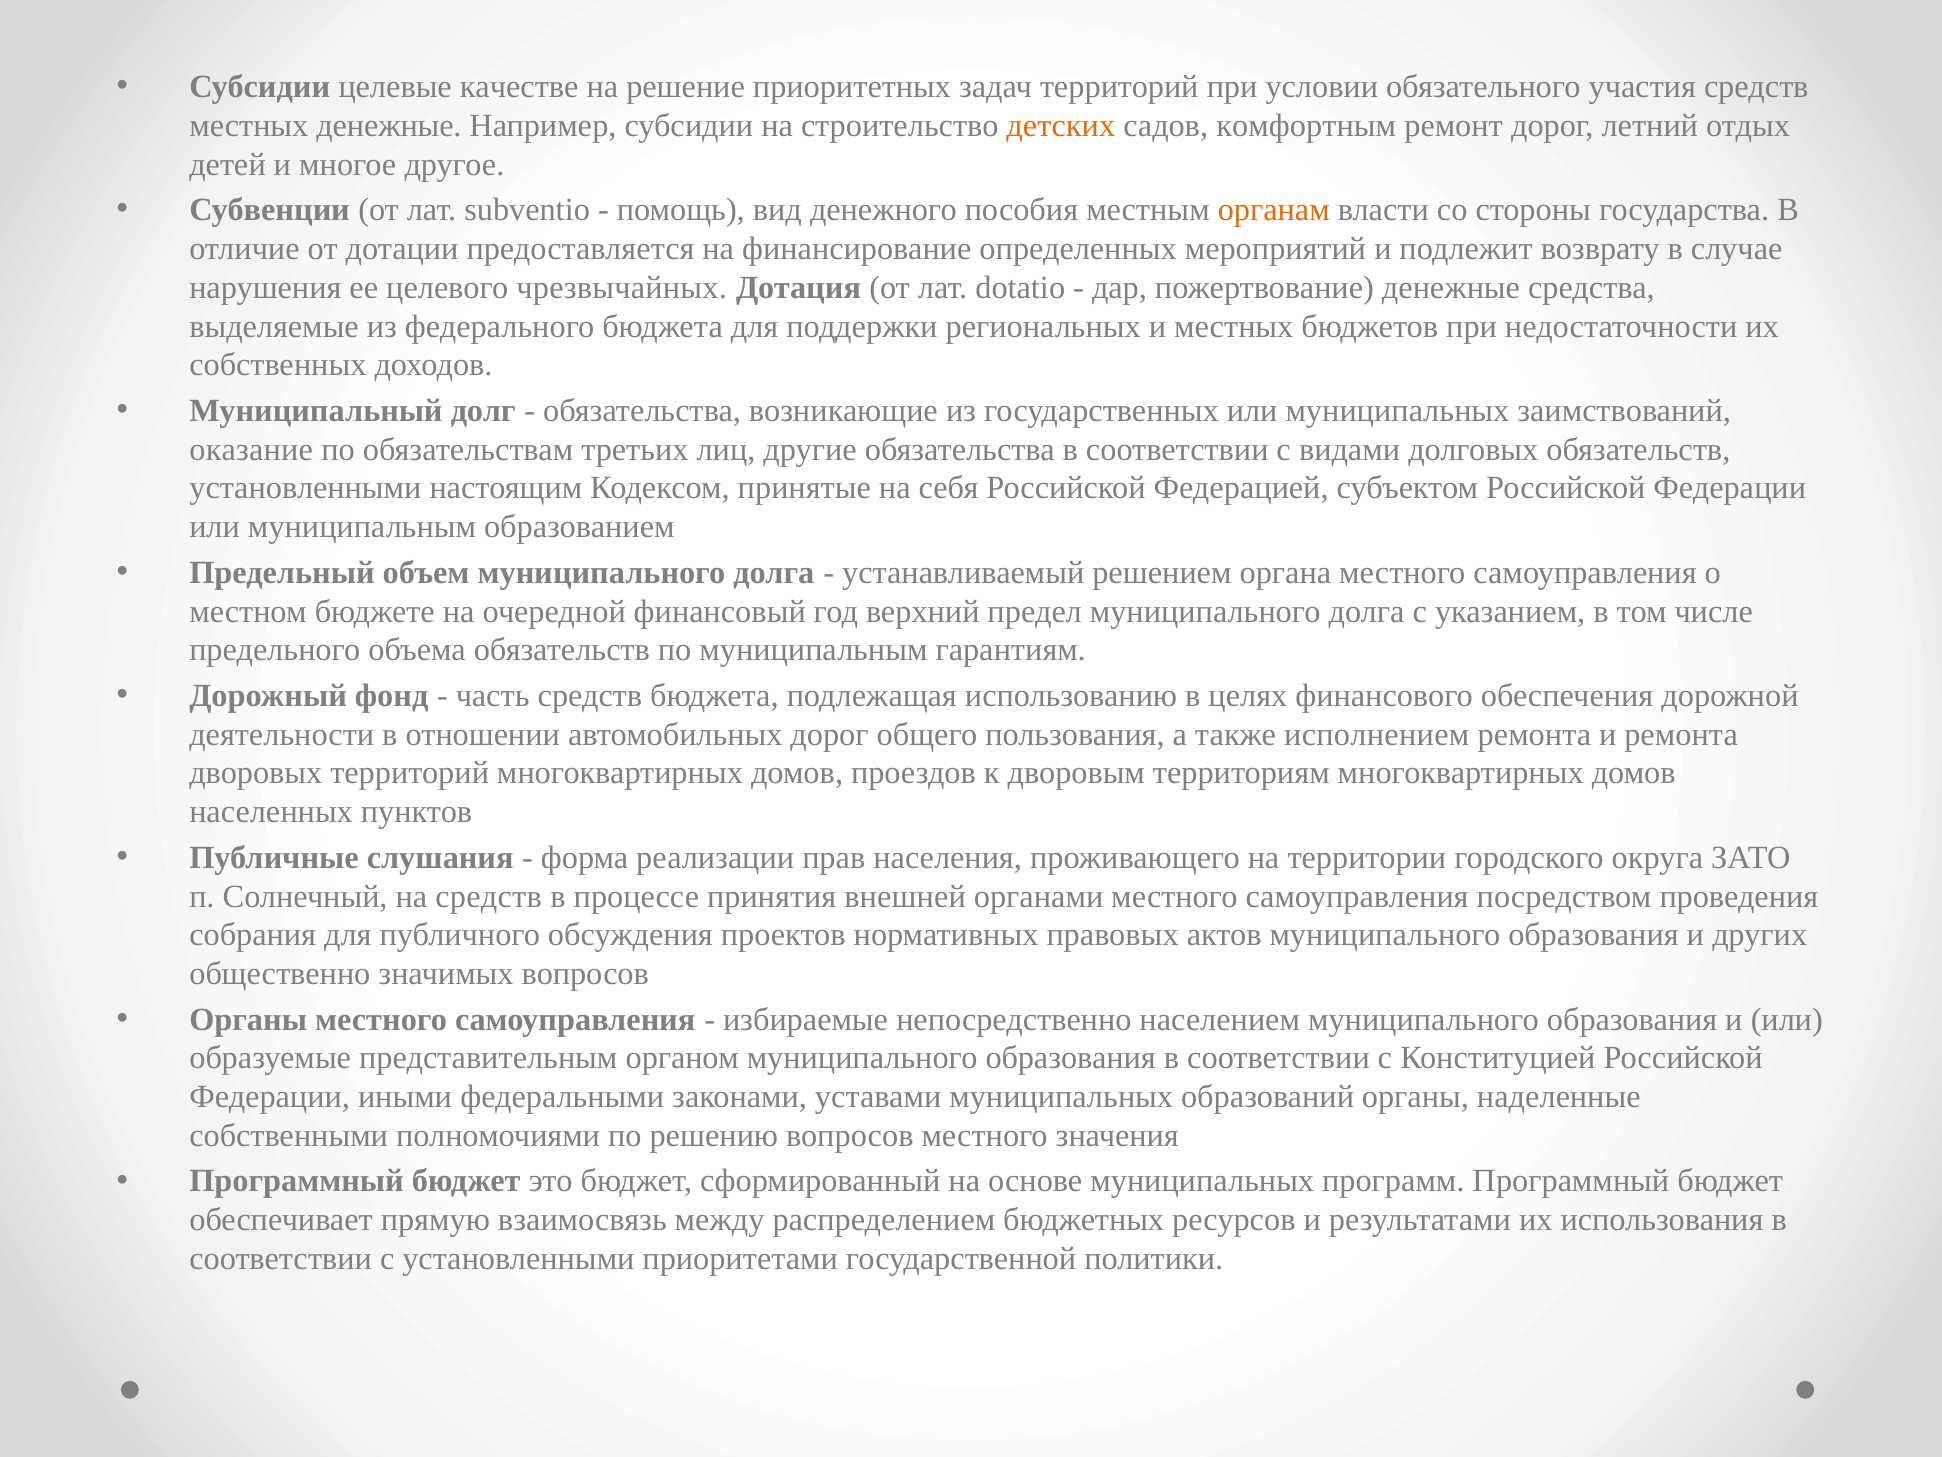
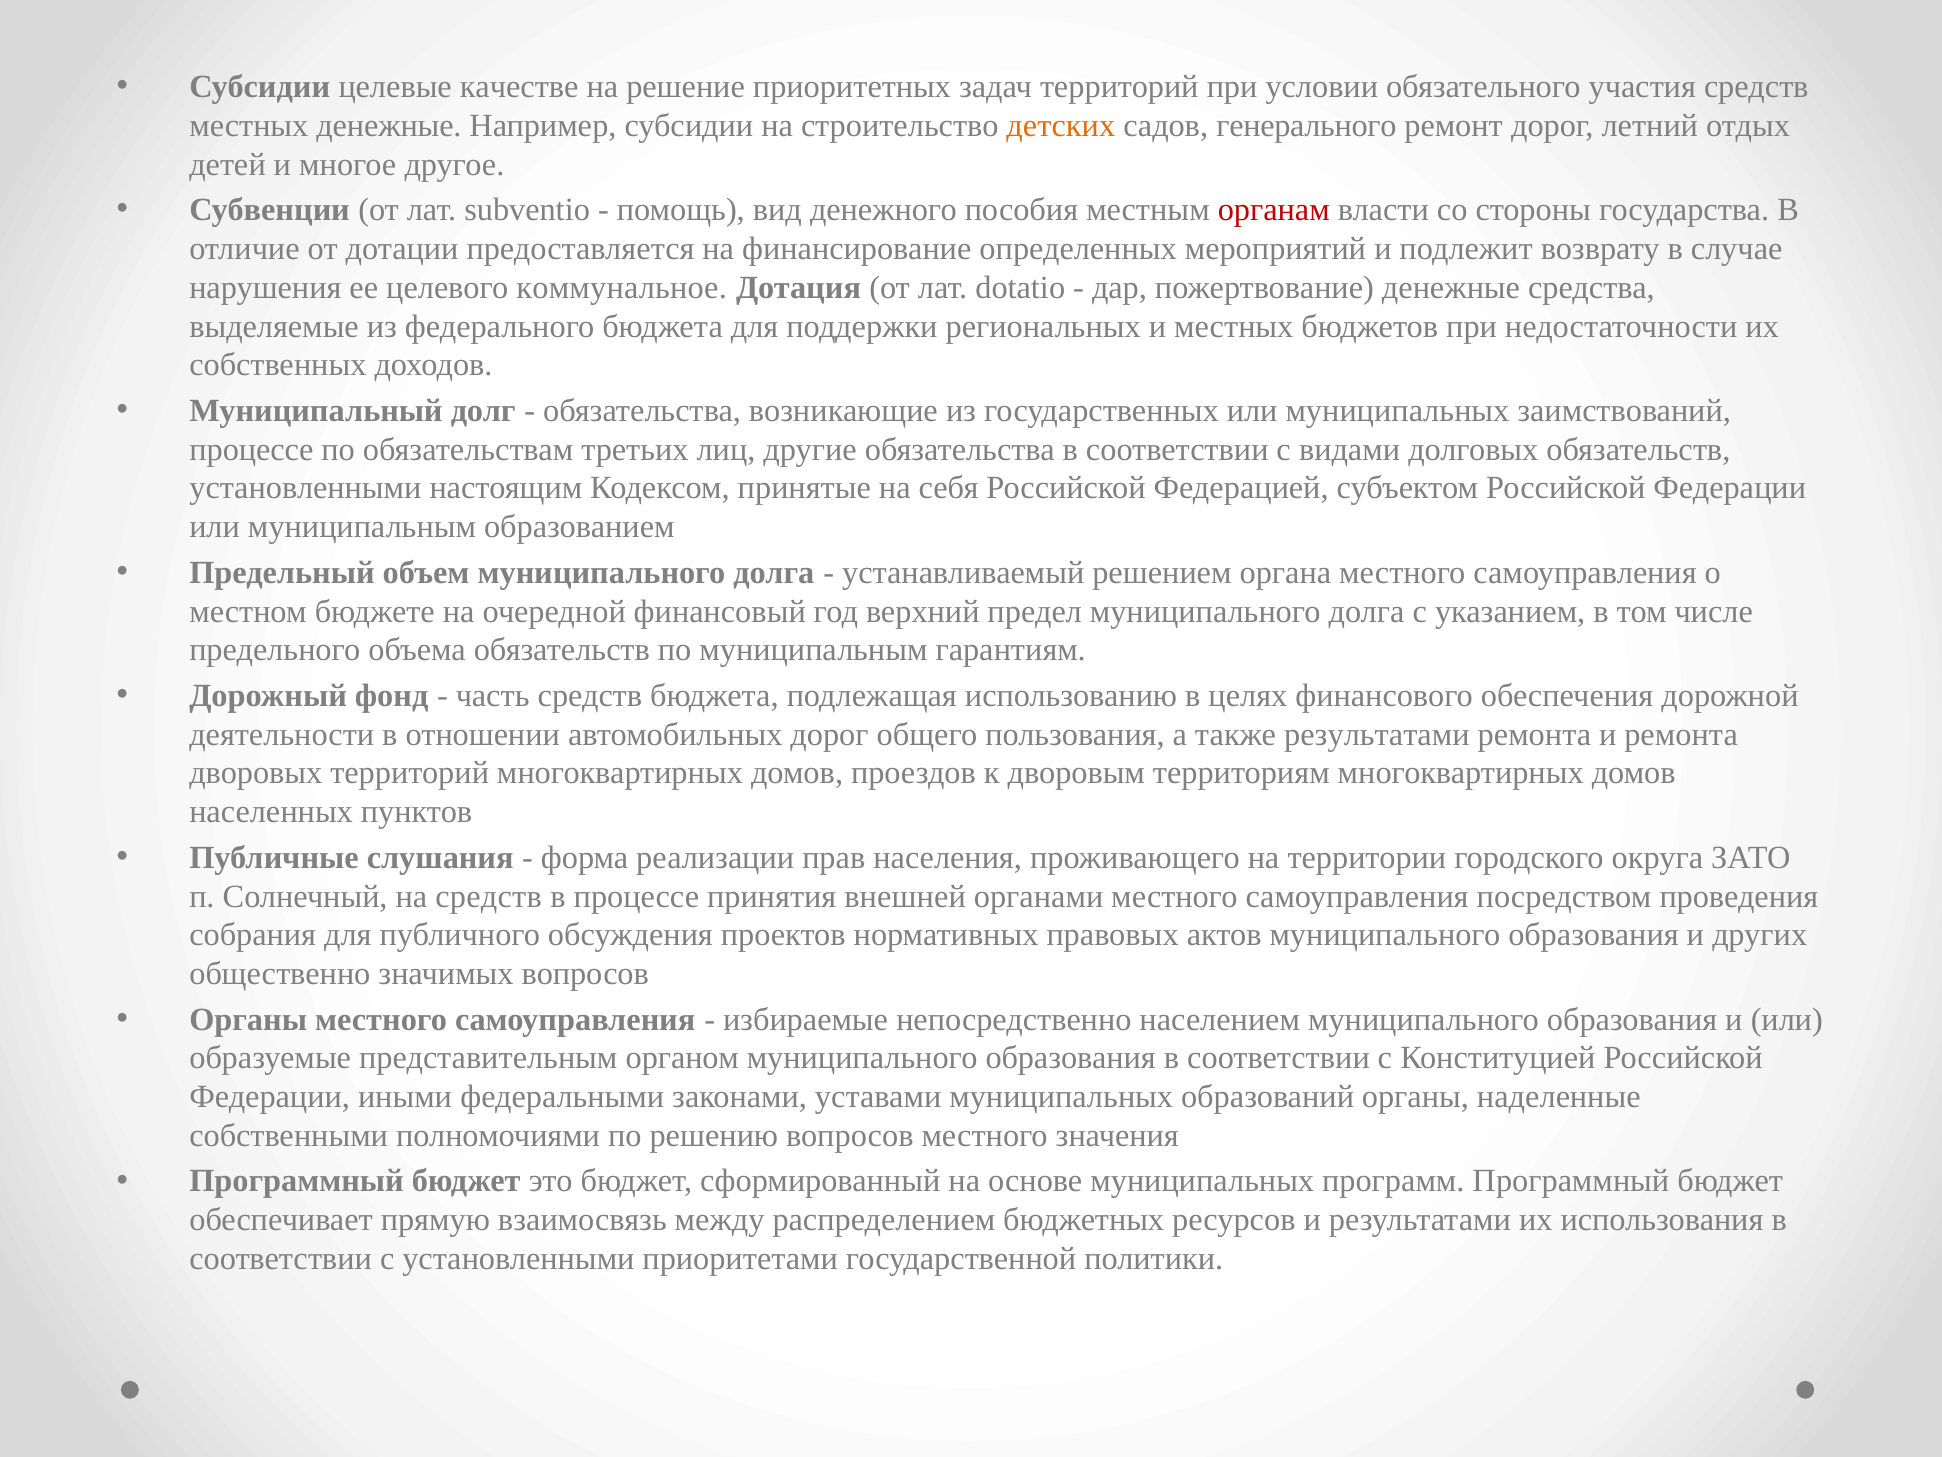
комфортным: комфортным -> генерального (1306, 126)
органам colour: orange -> red (1274, 210)
чрезвычайных: чрезвычайных -> коммунальное (622, 287)
оказание: оказание -> процессе (251, 449)
также исполнением: исполнением -> результатами (1377, 734)
